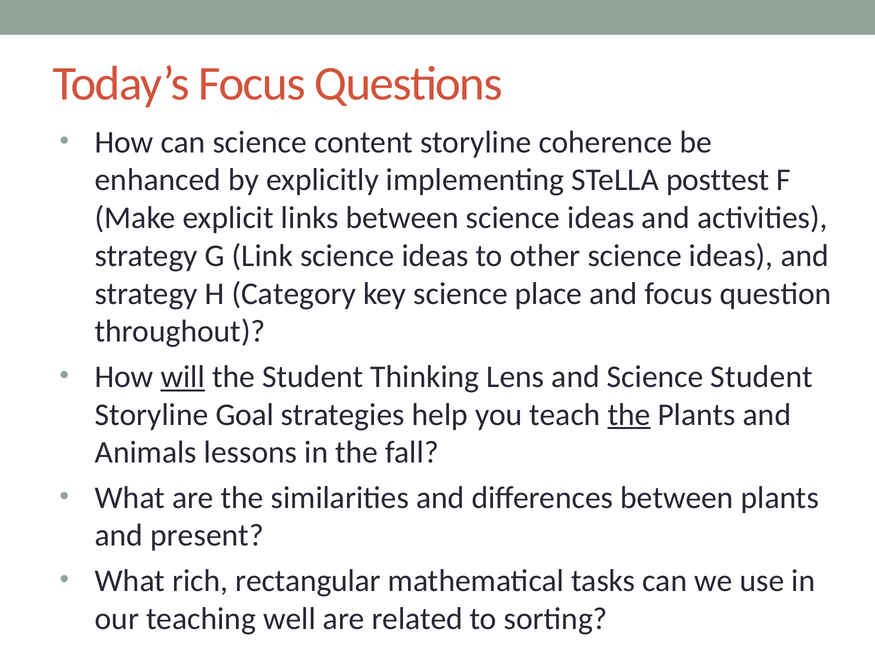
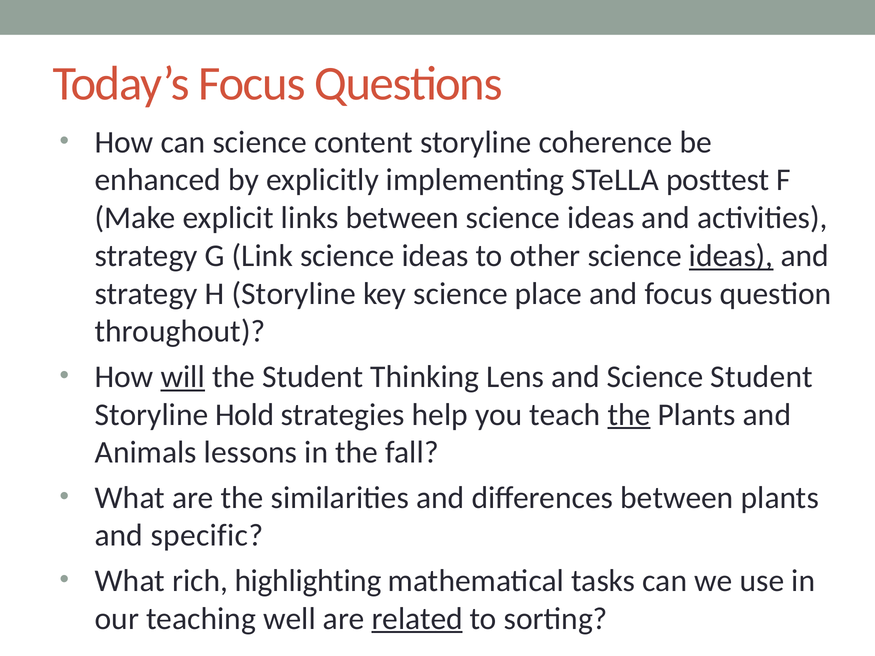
ideas underline: none -> present (731, 256)
H Category: Category -> Storyline (294, 294)
Goal: Goal -> Hold (245, 415)
present: present -> specific (207, 536)
rectangular: rectangular -> highlighting (308, 581)
related underline: none -> present (417, 619)
